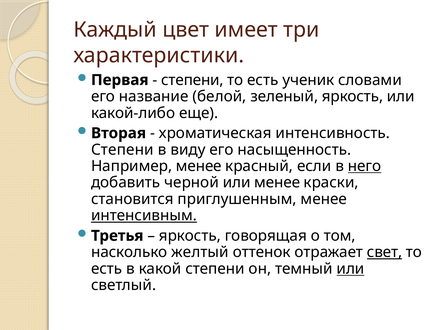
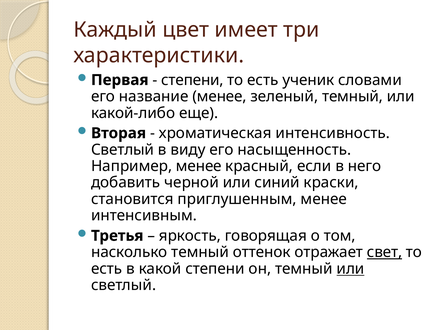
название белой: белой -> менее (220, 96)
зеленый яркость: яркость -> темный (353, 96)
Степени: Степени -> Светлый (123, 150)
него underline: present -> none (365, 166)
или менее: менее -> синий (277, 183)
интенсивным underline: present -> none (144, 216)
насколько желтый: желтый -> темный (200, 252)
